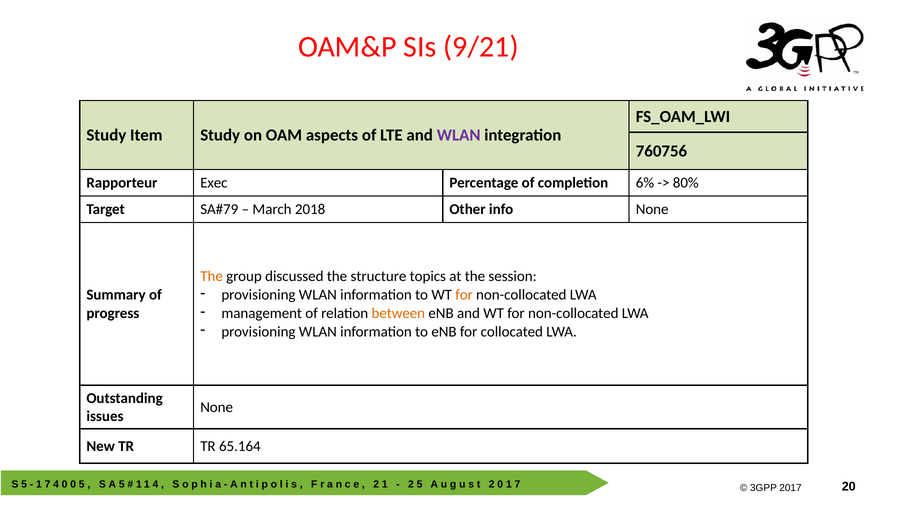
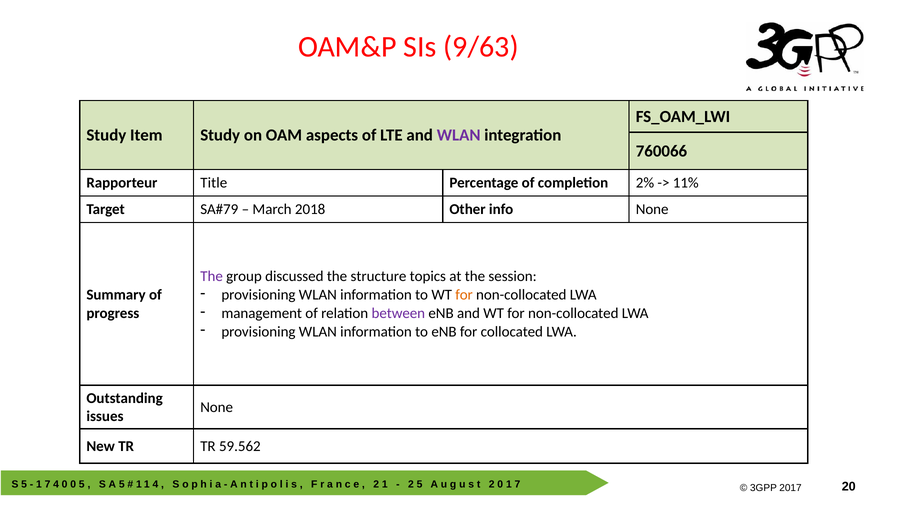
9/21: 9/21 -> 9/63 (481, 47)
760756: 760756 -> 760066 (661, 151)
Exec: Exec -> Title (214, 183)
6%: 6% -> 2% (645, 183)
80%: 80% -> 11% (686, 183)
The colour: orange -> purple (212, 276)
between colour: orange -> purple (398, 313)
65.164: 65.164 -> 59.562 (240, 446)
